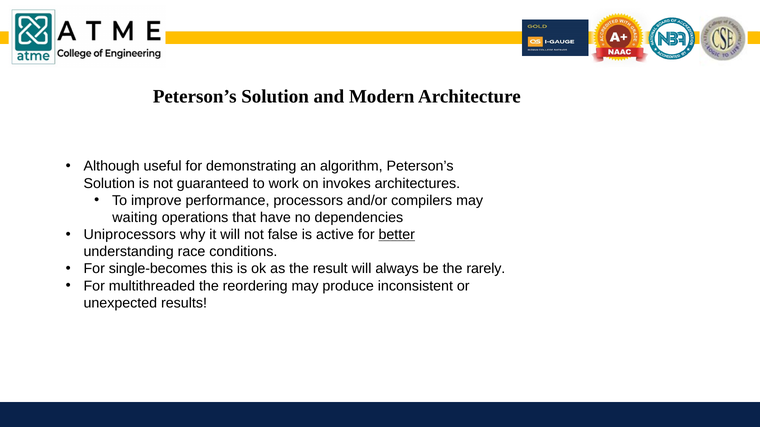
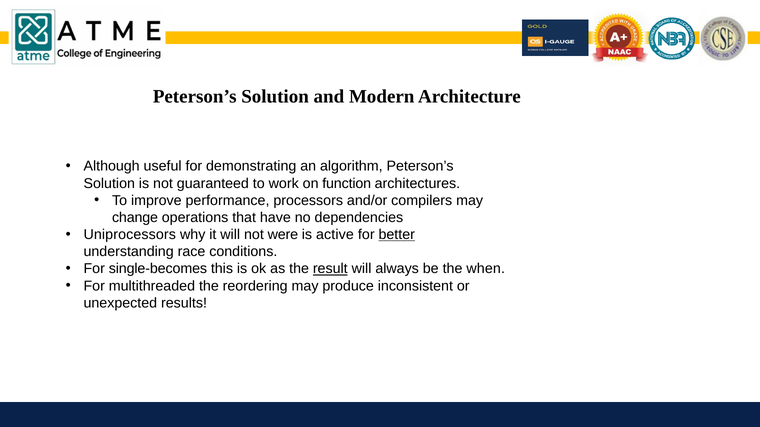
invokes: invokes -> function (347, 184)
waiting: waiting -> change (135, 218)
false: false -> were (283, 235)
result underline: none -> present (330, 269)
rarely: rarely -> when (486, 269)
